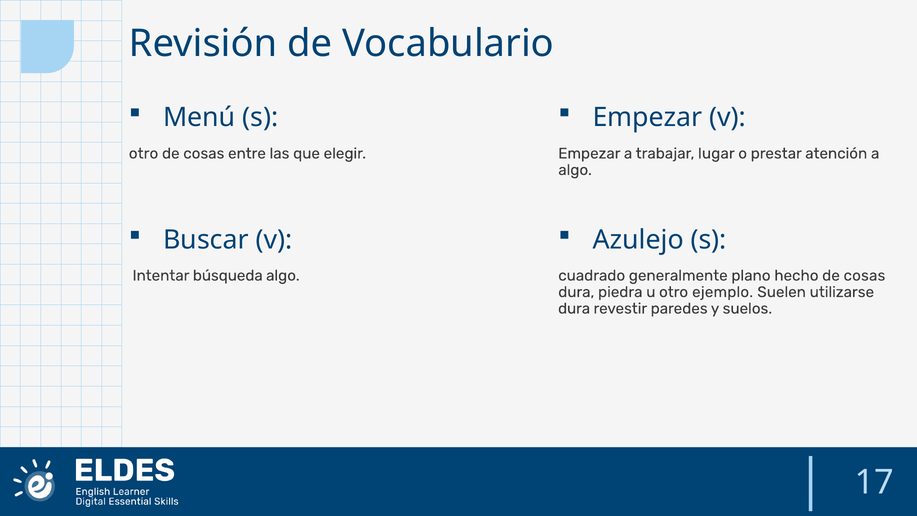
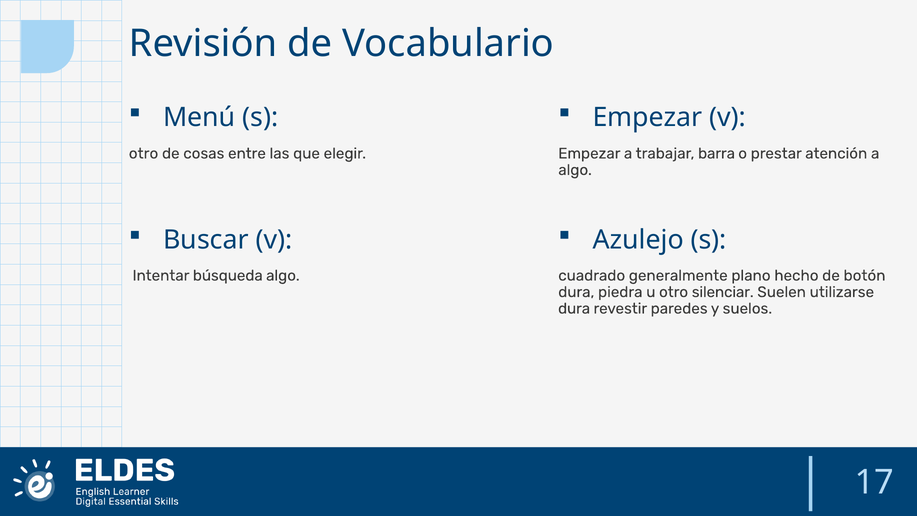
lugar: lugar -> barra (717, 153)
hecho de cosas: cosas -> botón (865, 275)
ejemplo: ejemplo -> silenciar (723, 292)
